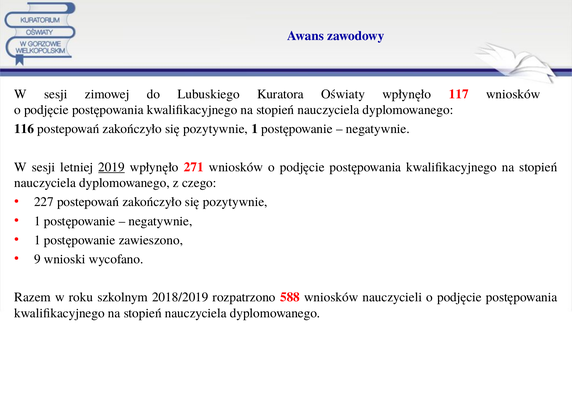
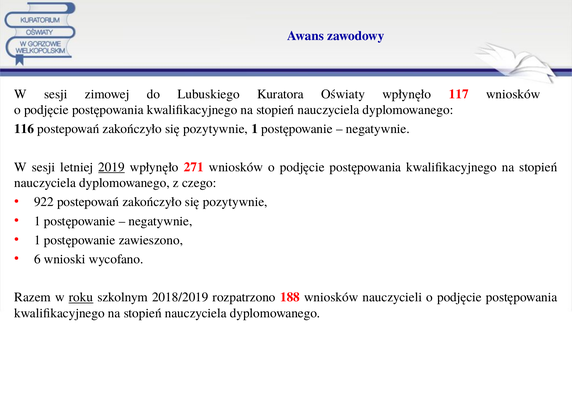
227: 227 -> 922 (44, 202)
9: 9 -> 6 (37, 259)
roku underline: none -> present (81, 297)
588: 588 -> 188 (290, 297)
